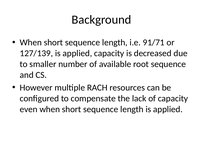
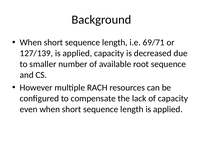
91/71: 91/71 -> 69/71 (154, 43)
